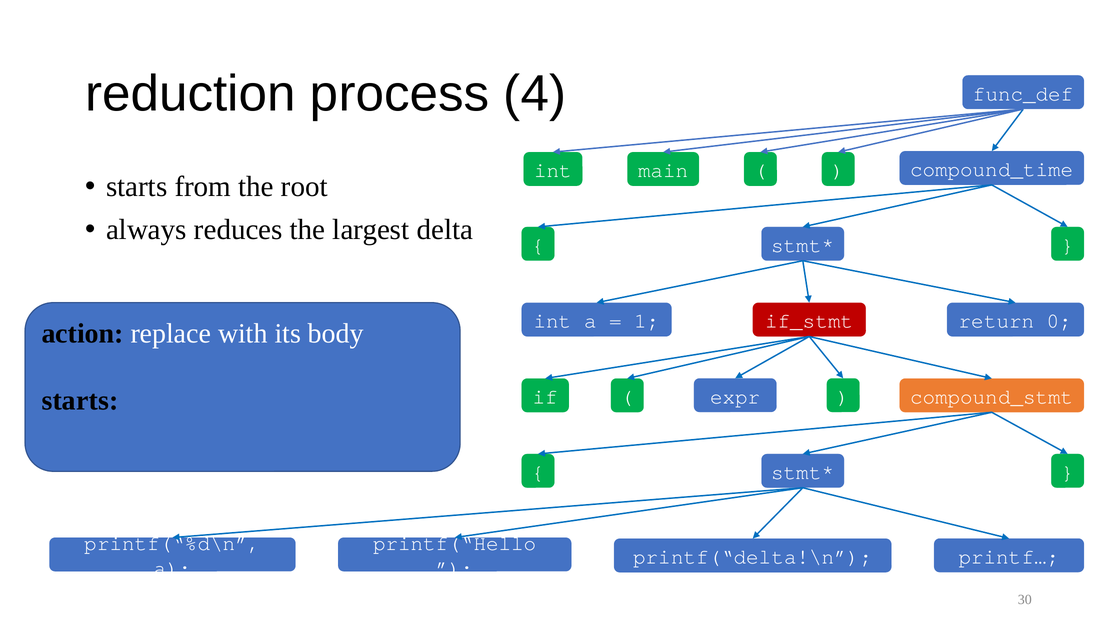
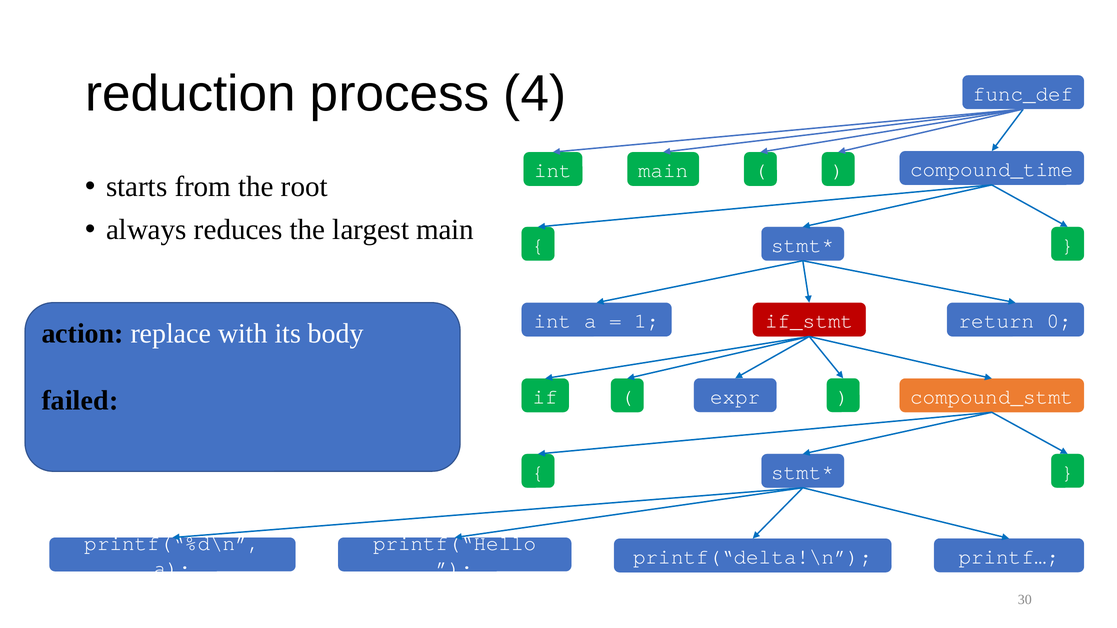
largest delta: delta -> main (445, 230)
starts: starts -> failed (80, 401)
